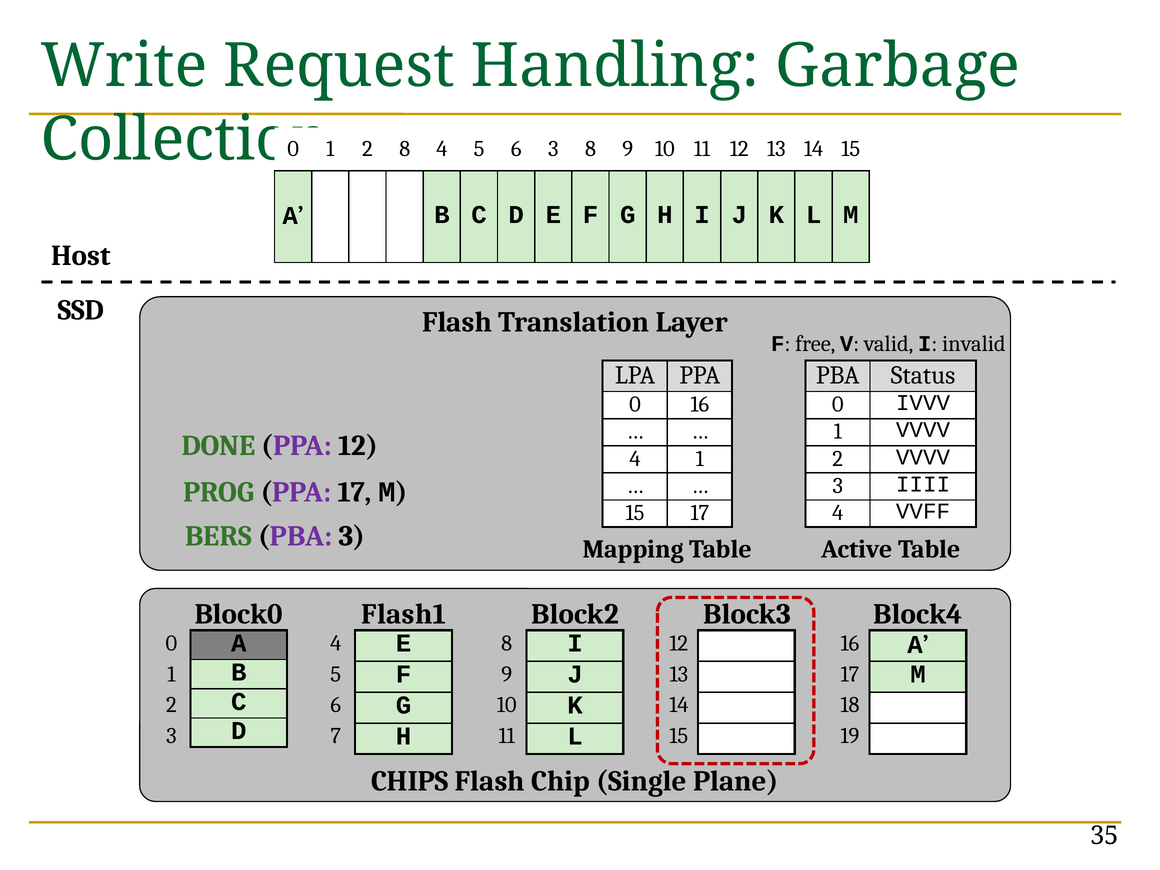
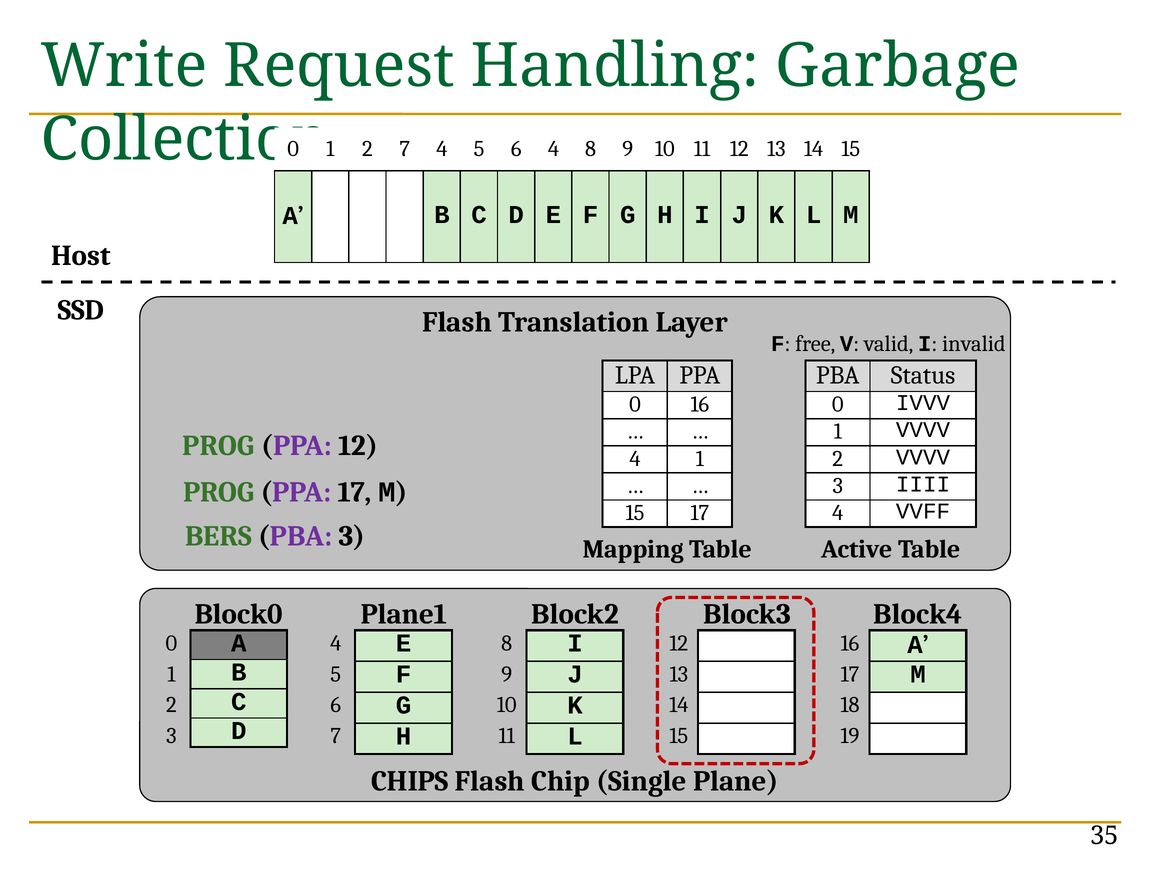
2 8: 8 -> 7 (405, 149)
6 3: 3 -> 4 (553, 149)
DONE: DONE -> PROG (218, 446)
Flash1: Flash1 -> Plane1 (404, 614)
